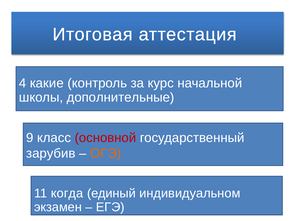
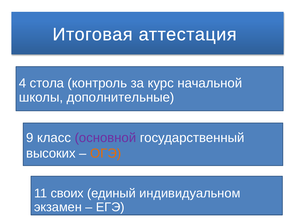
какие: какие -> стола (47, 83)
основной colour: red -> purple (105, 138)
зарубив: зарубив -> высоких (51, 154)
когда: когда -> своих (67, 194)
